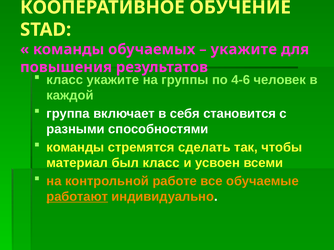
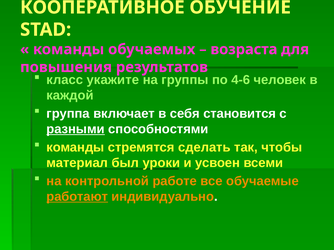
укажите: укажите -> возраста (244, 49)
разными underline: none -> present (76, 129)
был класс: класс -> уроки (161, 163)
